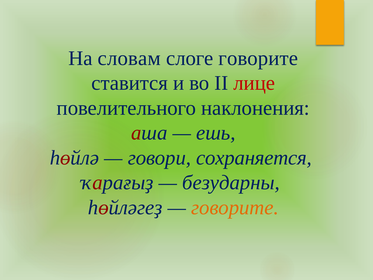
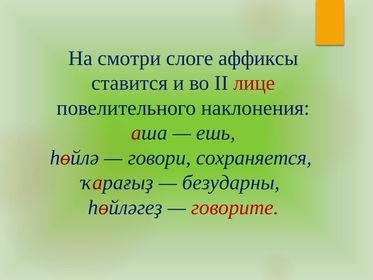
словам: словам -> смотри (129, 58)
слоге говорите: говорите -> аффиксы (258, 58)
говорите colour: orange -> red (235, 207)
